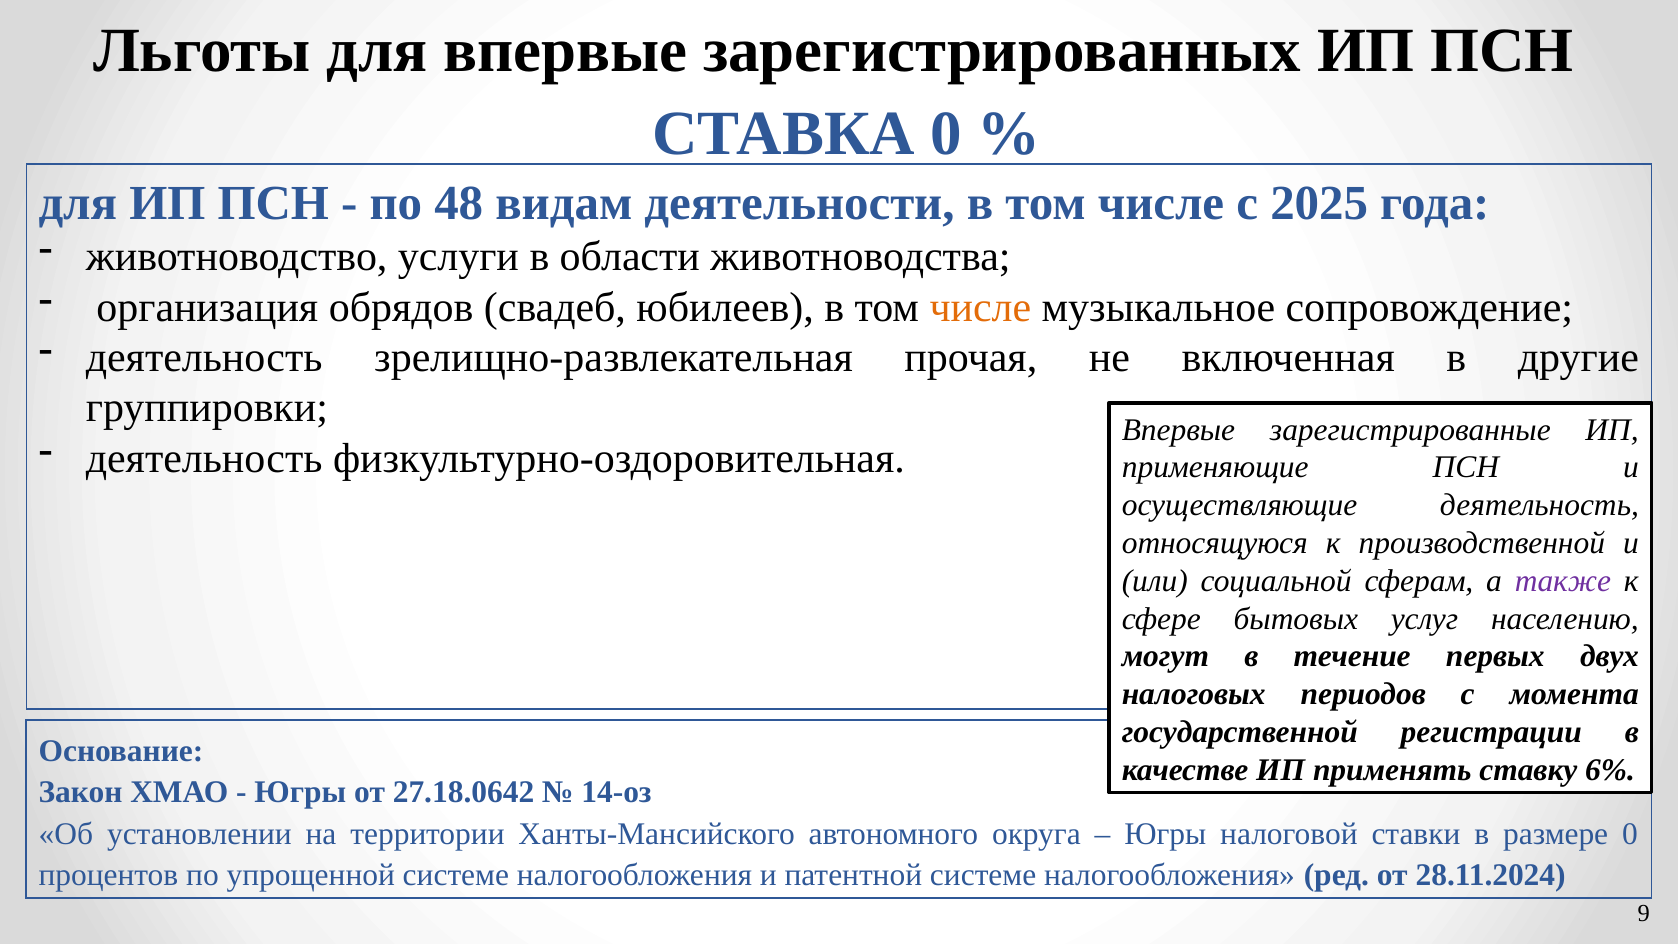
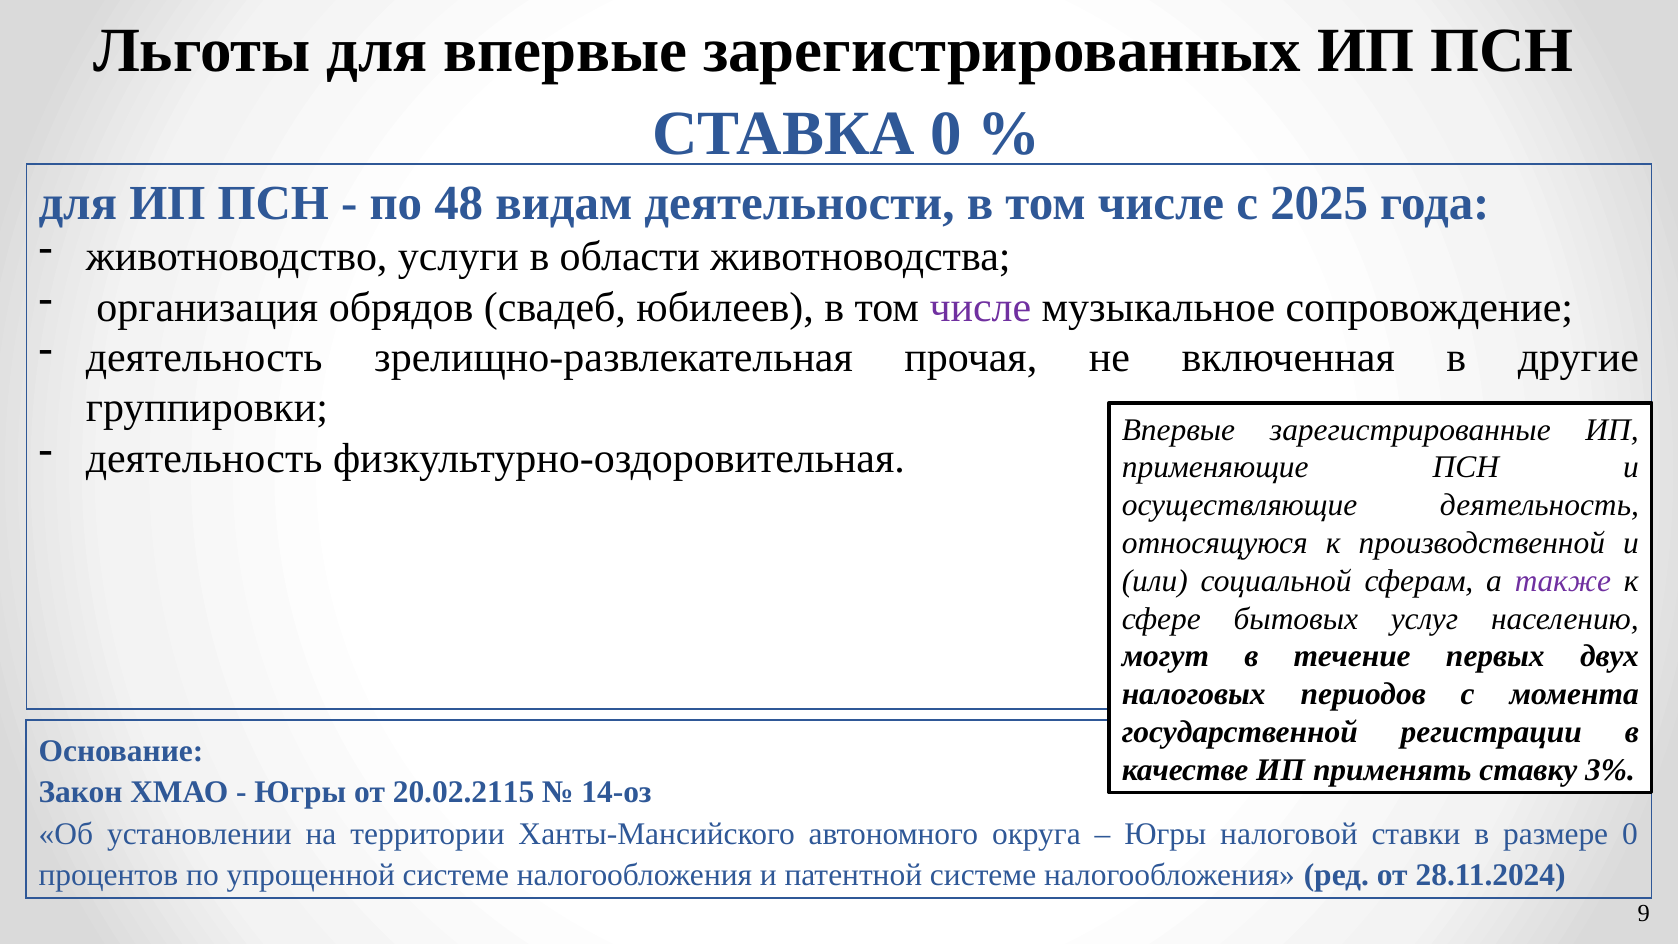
числе colour: orange -> purple (980, 307)
6%: 6% -> 3% (1610, 770)
27.18.0642: 27.18.0642 -> 20.02.2115 (464, 792)
